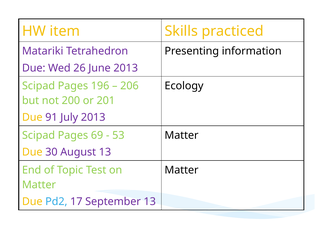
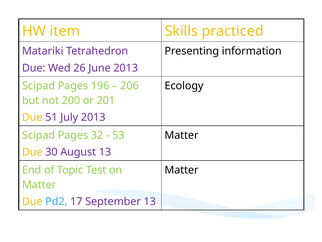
91: 91 -> 51 (51, 117)
69: 69 -> 32 (97, 135)
